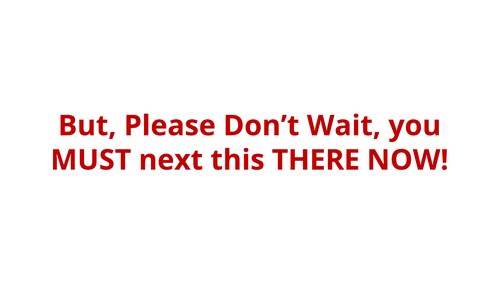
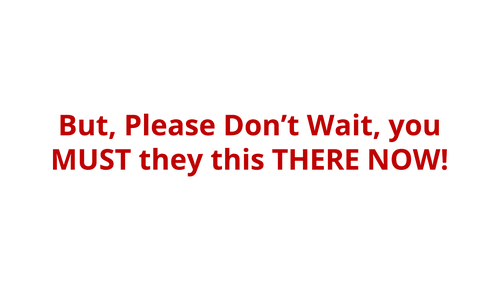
next: next -> they (171, 160)
